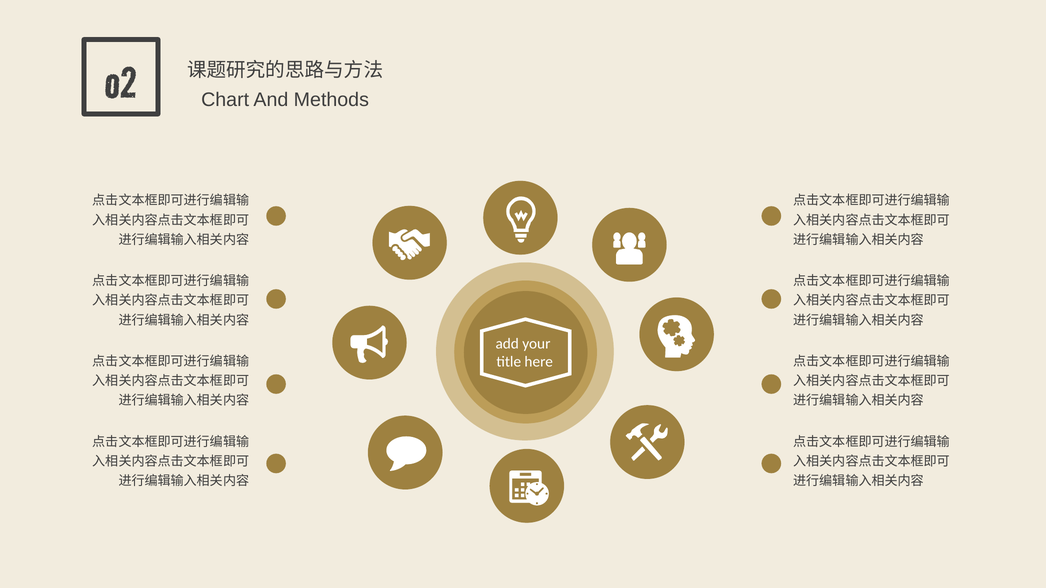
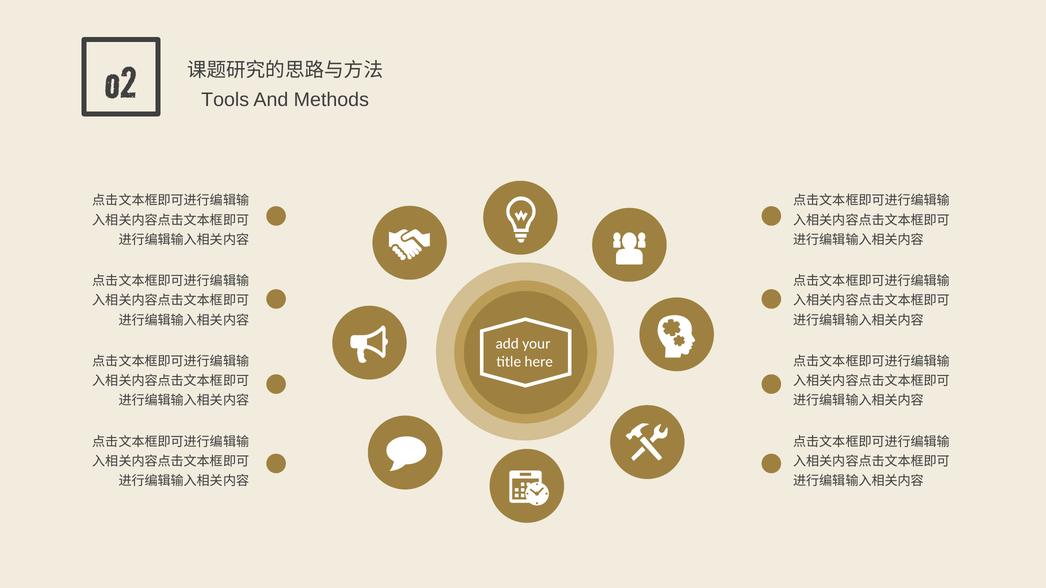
Chart: Chart -> Tools (225, 100)
